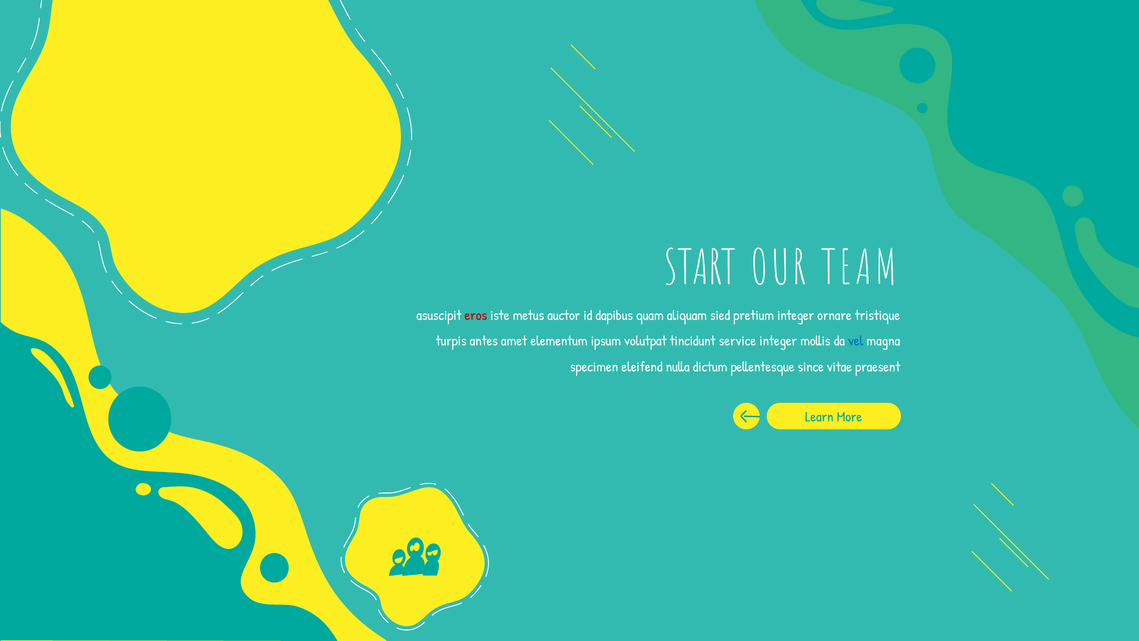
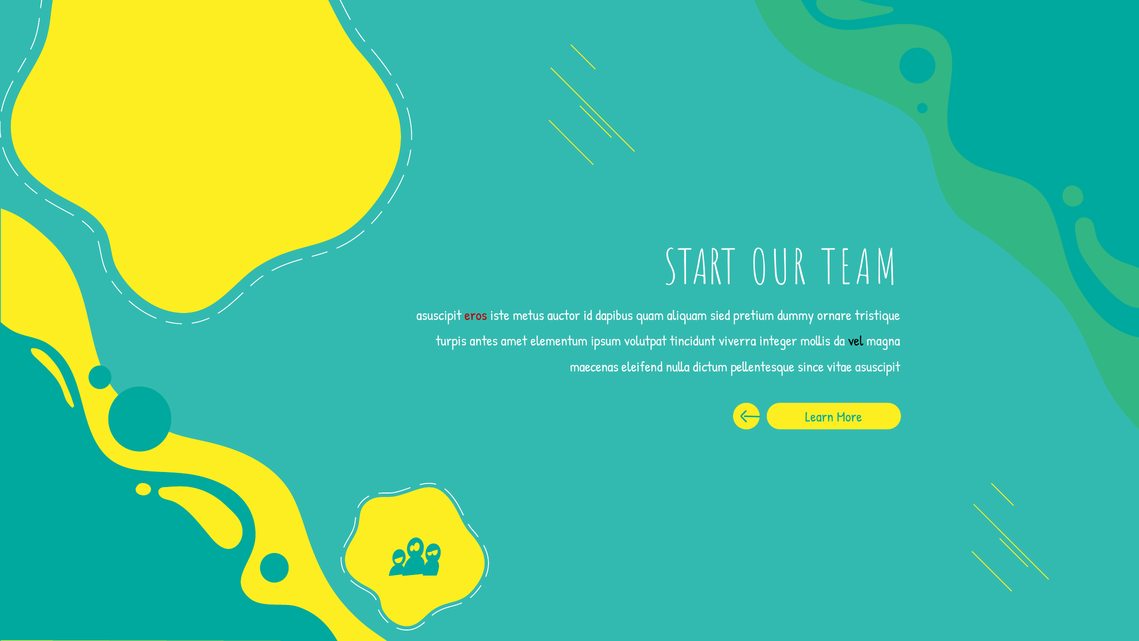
pretium integer: integer -> dummy (796, 315)
service: service -> viverra (737, 341)
vel colour: blue -> black (856, 341)
specimen: specimen -> maecenas (594, 367)
vitae praesent: praesent -> asuscipit (878, 367)
